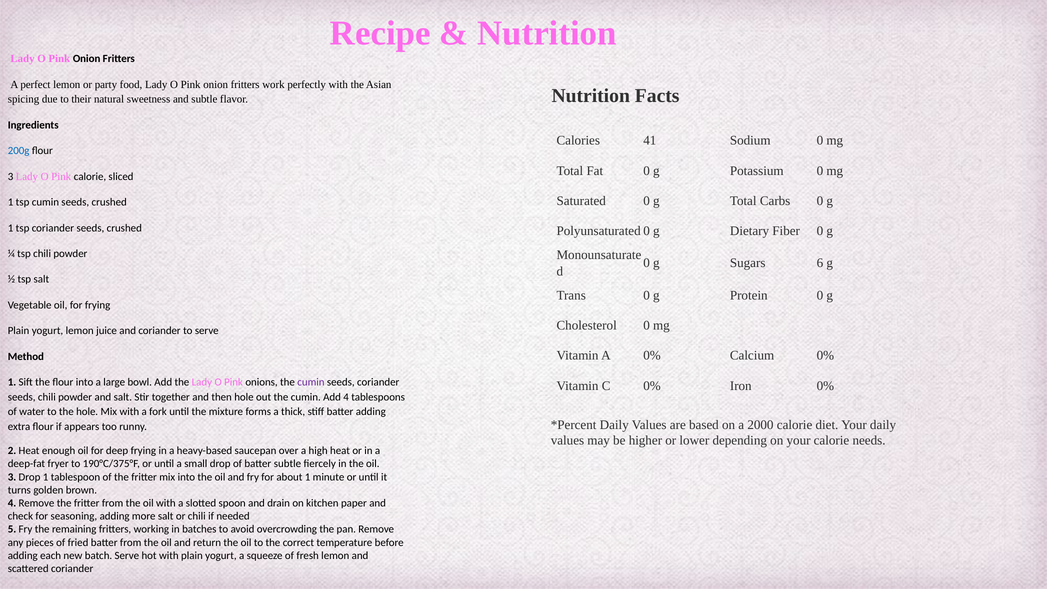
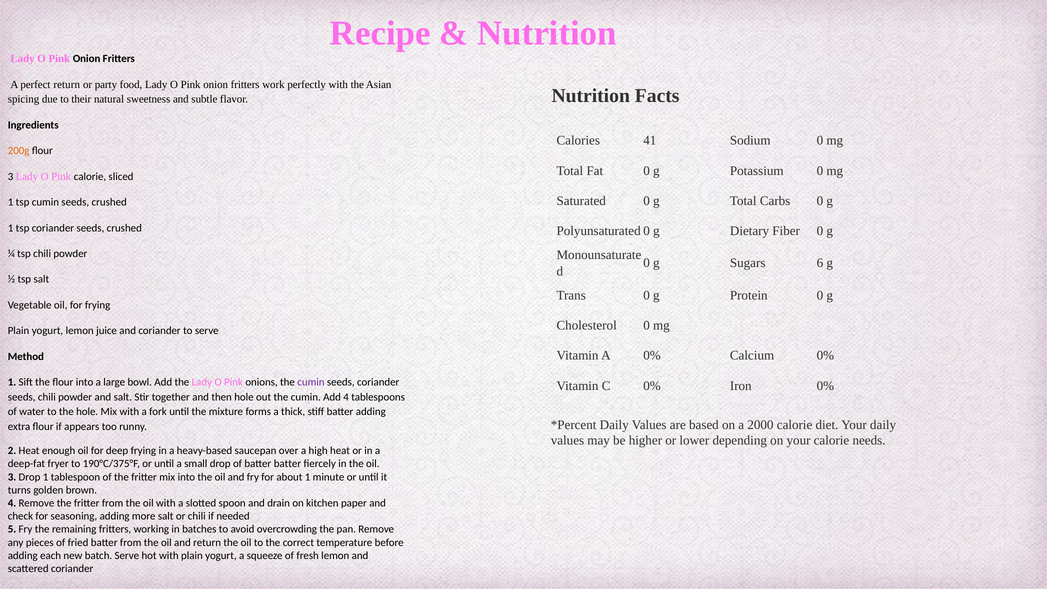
perfect lemon: lemon -> return (67, 84)
200g colour: blue -> orange (19, 151)
batter subtle: subtle -> batter (287, 464)
